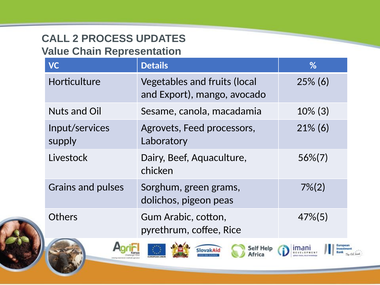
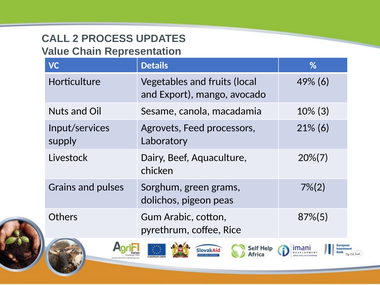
25%: 25% -> 49% (306, 82)
56%(7: 56%(7 -> 20%(7 (313, 158)
47%(5: 47%(5 -> 87%(5 (313, 217)
